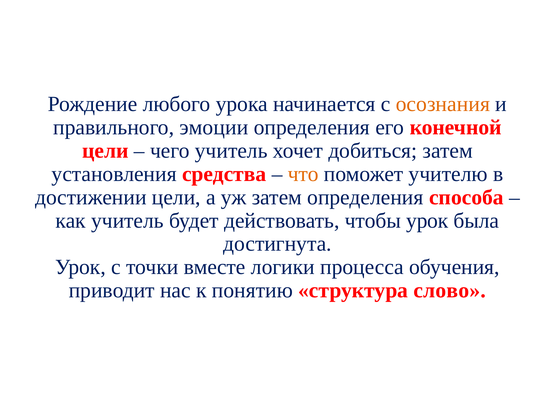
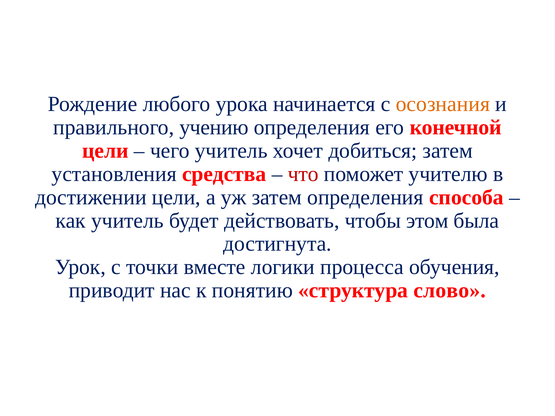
эмоции: эмоции -> учению (214, 127)
что colour: orange -> red (303, 174)
чтобы урок: урок -> этом (427, 221)
